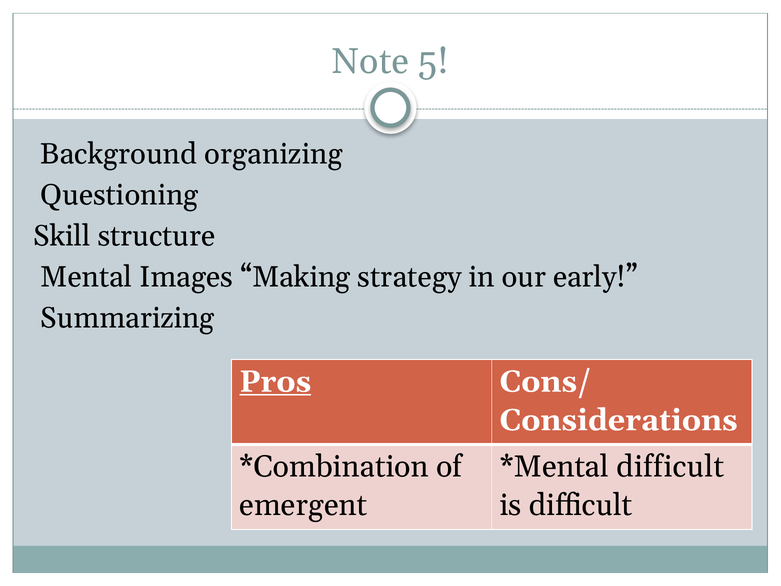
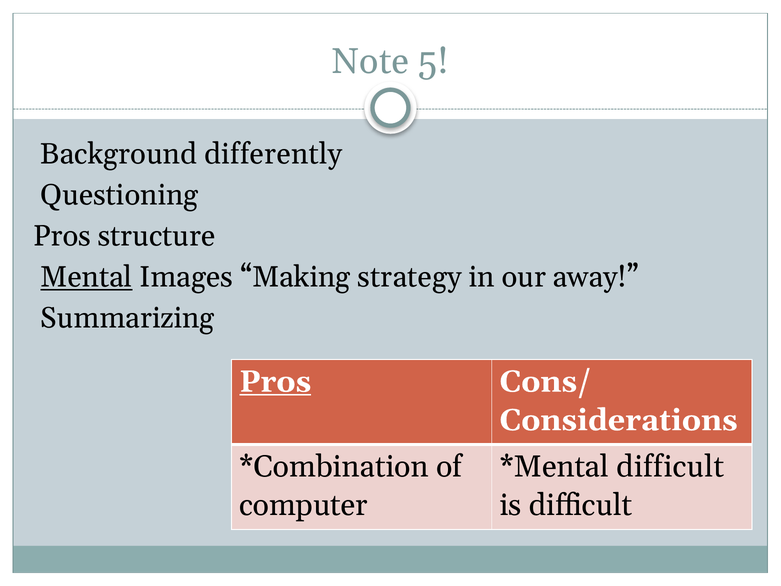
organizing: organizing -> differently (273, 154)
Skill: Skill -> Pros (62, 236)
Mental underline: none -> present (86, 277)
early: early -> away (596, 277)
emergent: emergent -> computer (303, 505)
